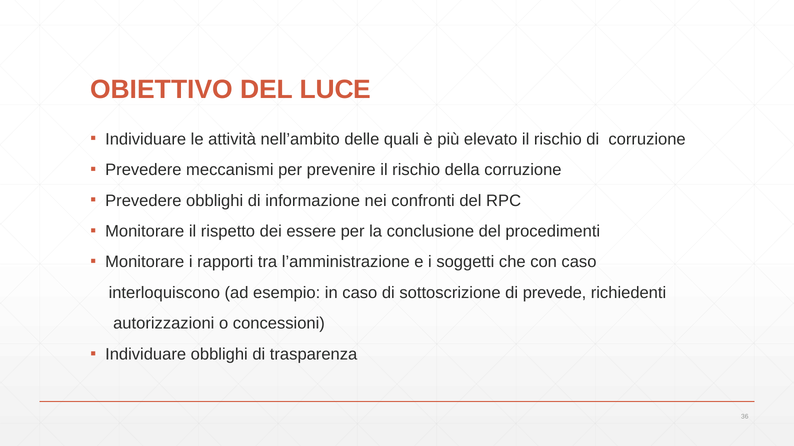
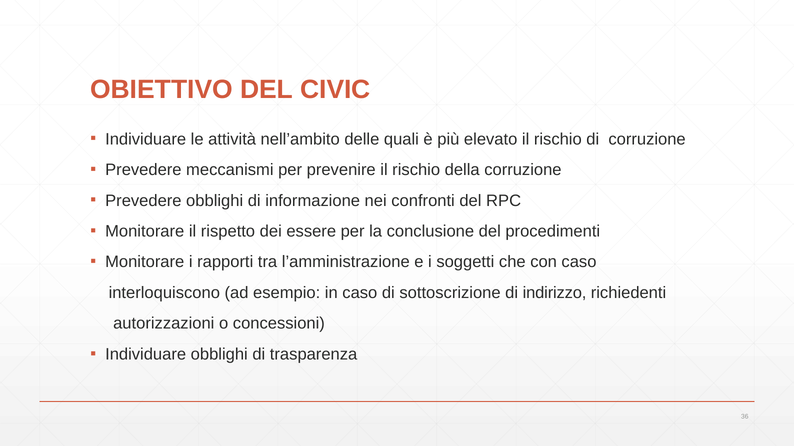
LUCE: LUCE -> CIVIC (335, 90)
prevede: prevede -> indirizzo (555, 293)
